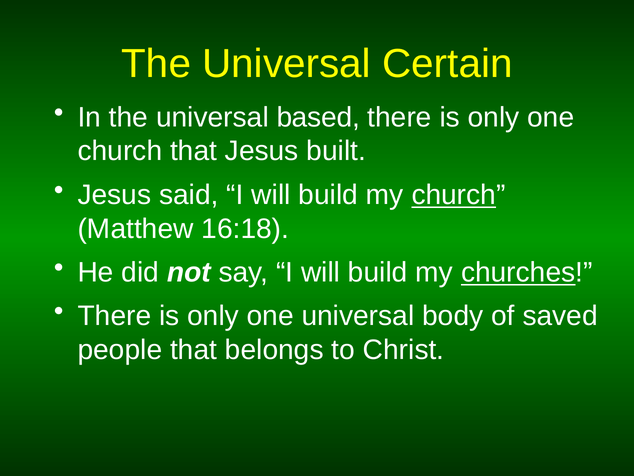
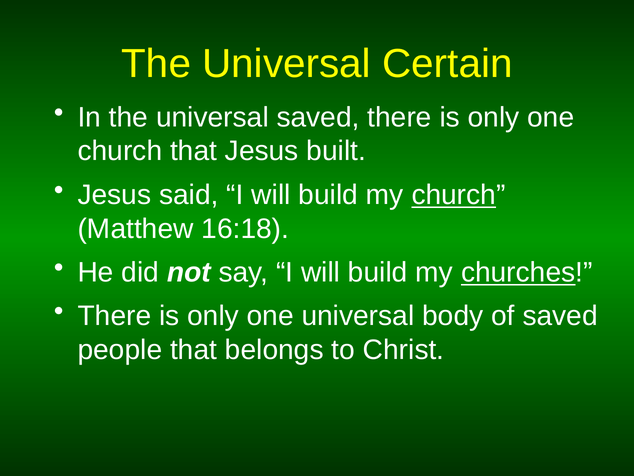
universal based: based -> saved (318, 117)
